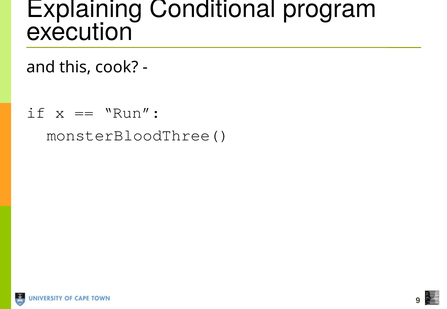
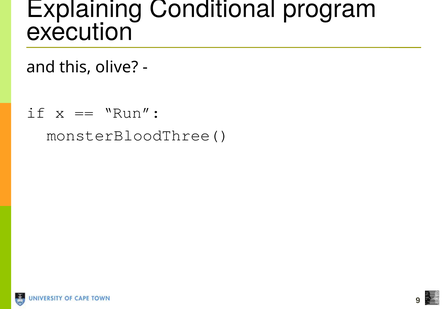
cook: cook -> olive (117, 67)
